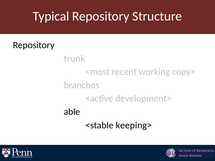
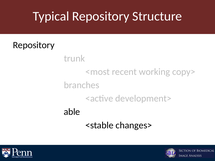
keeping>: keeping> -> changes> (134, 125)
